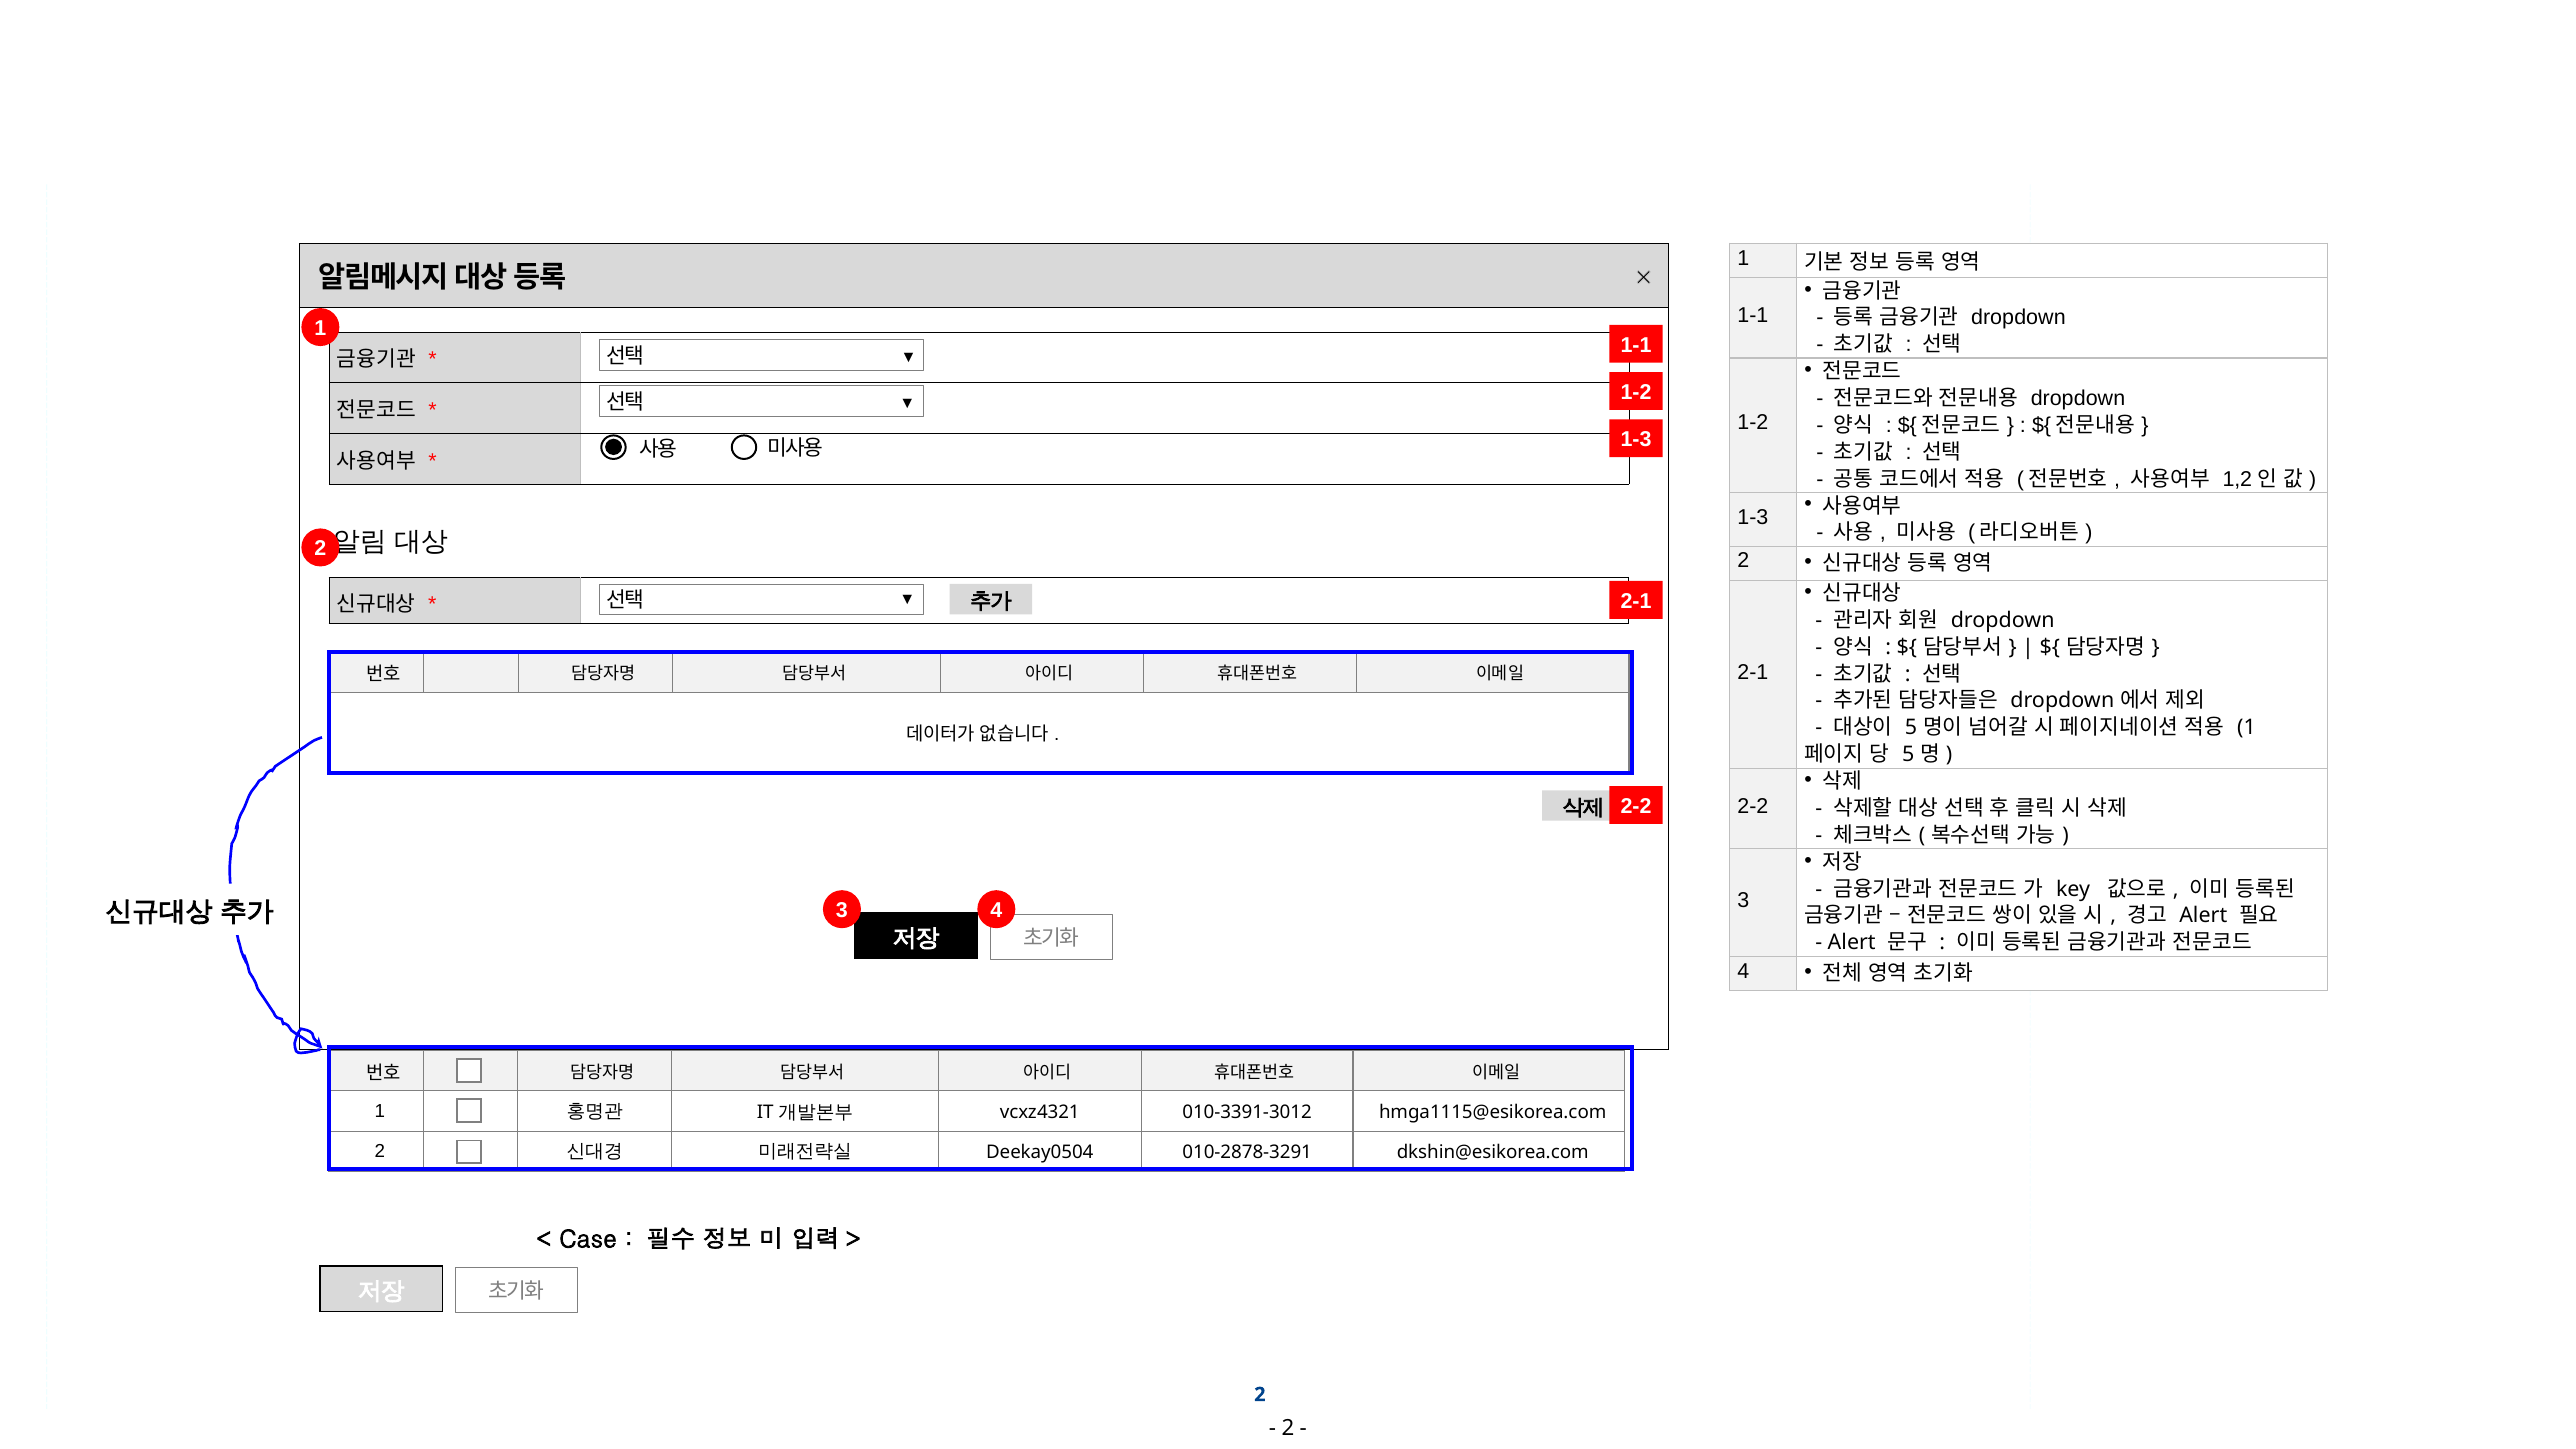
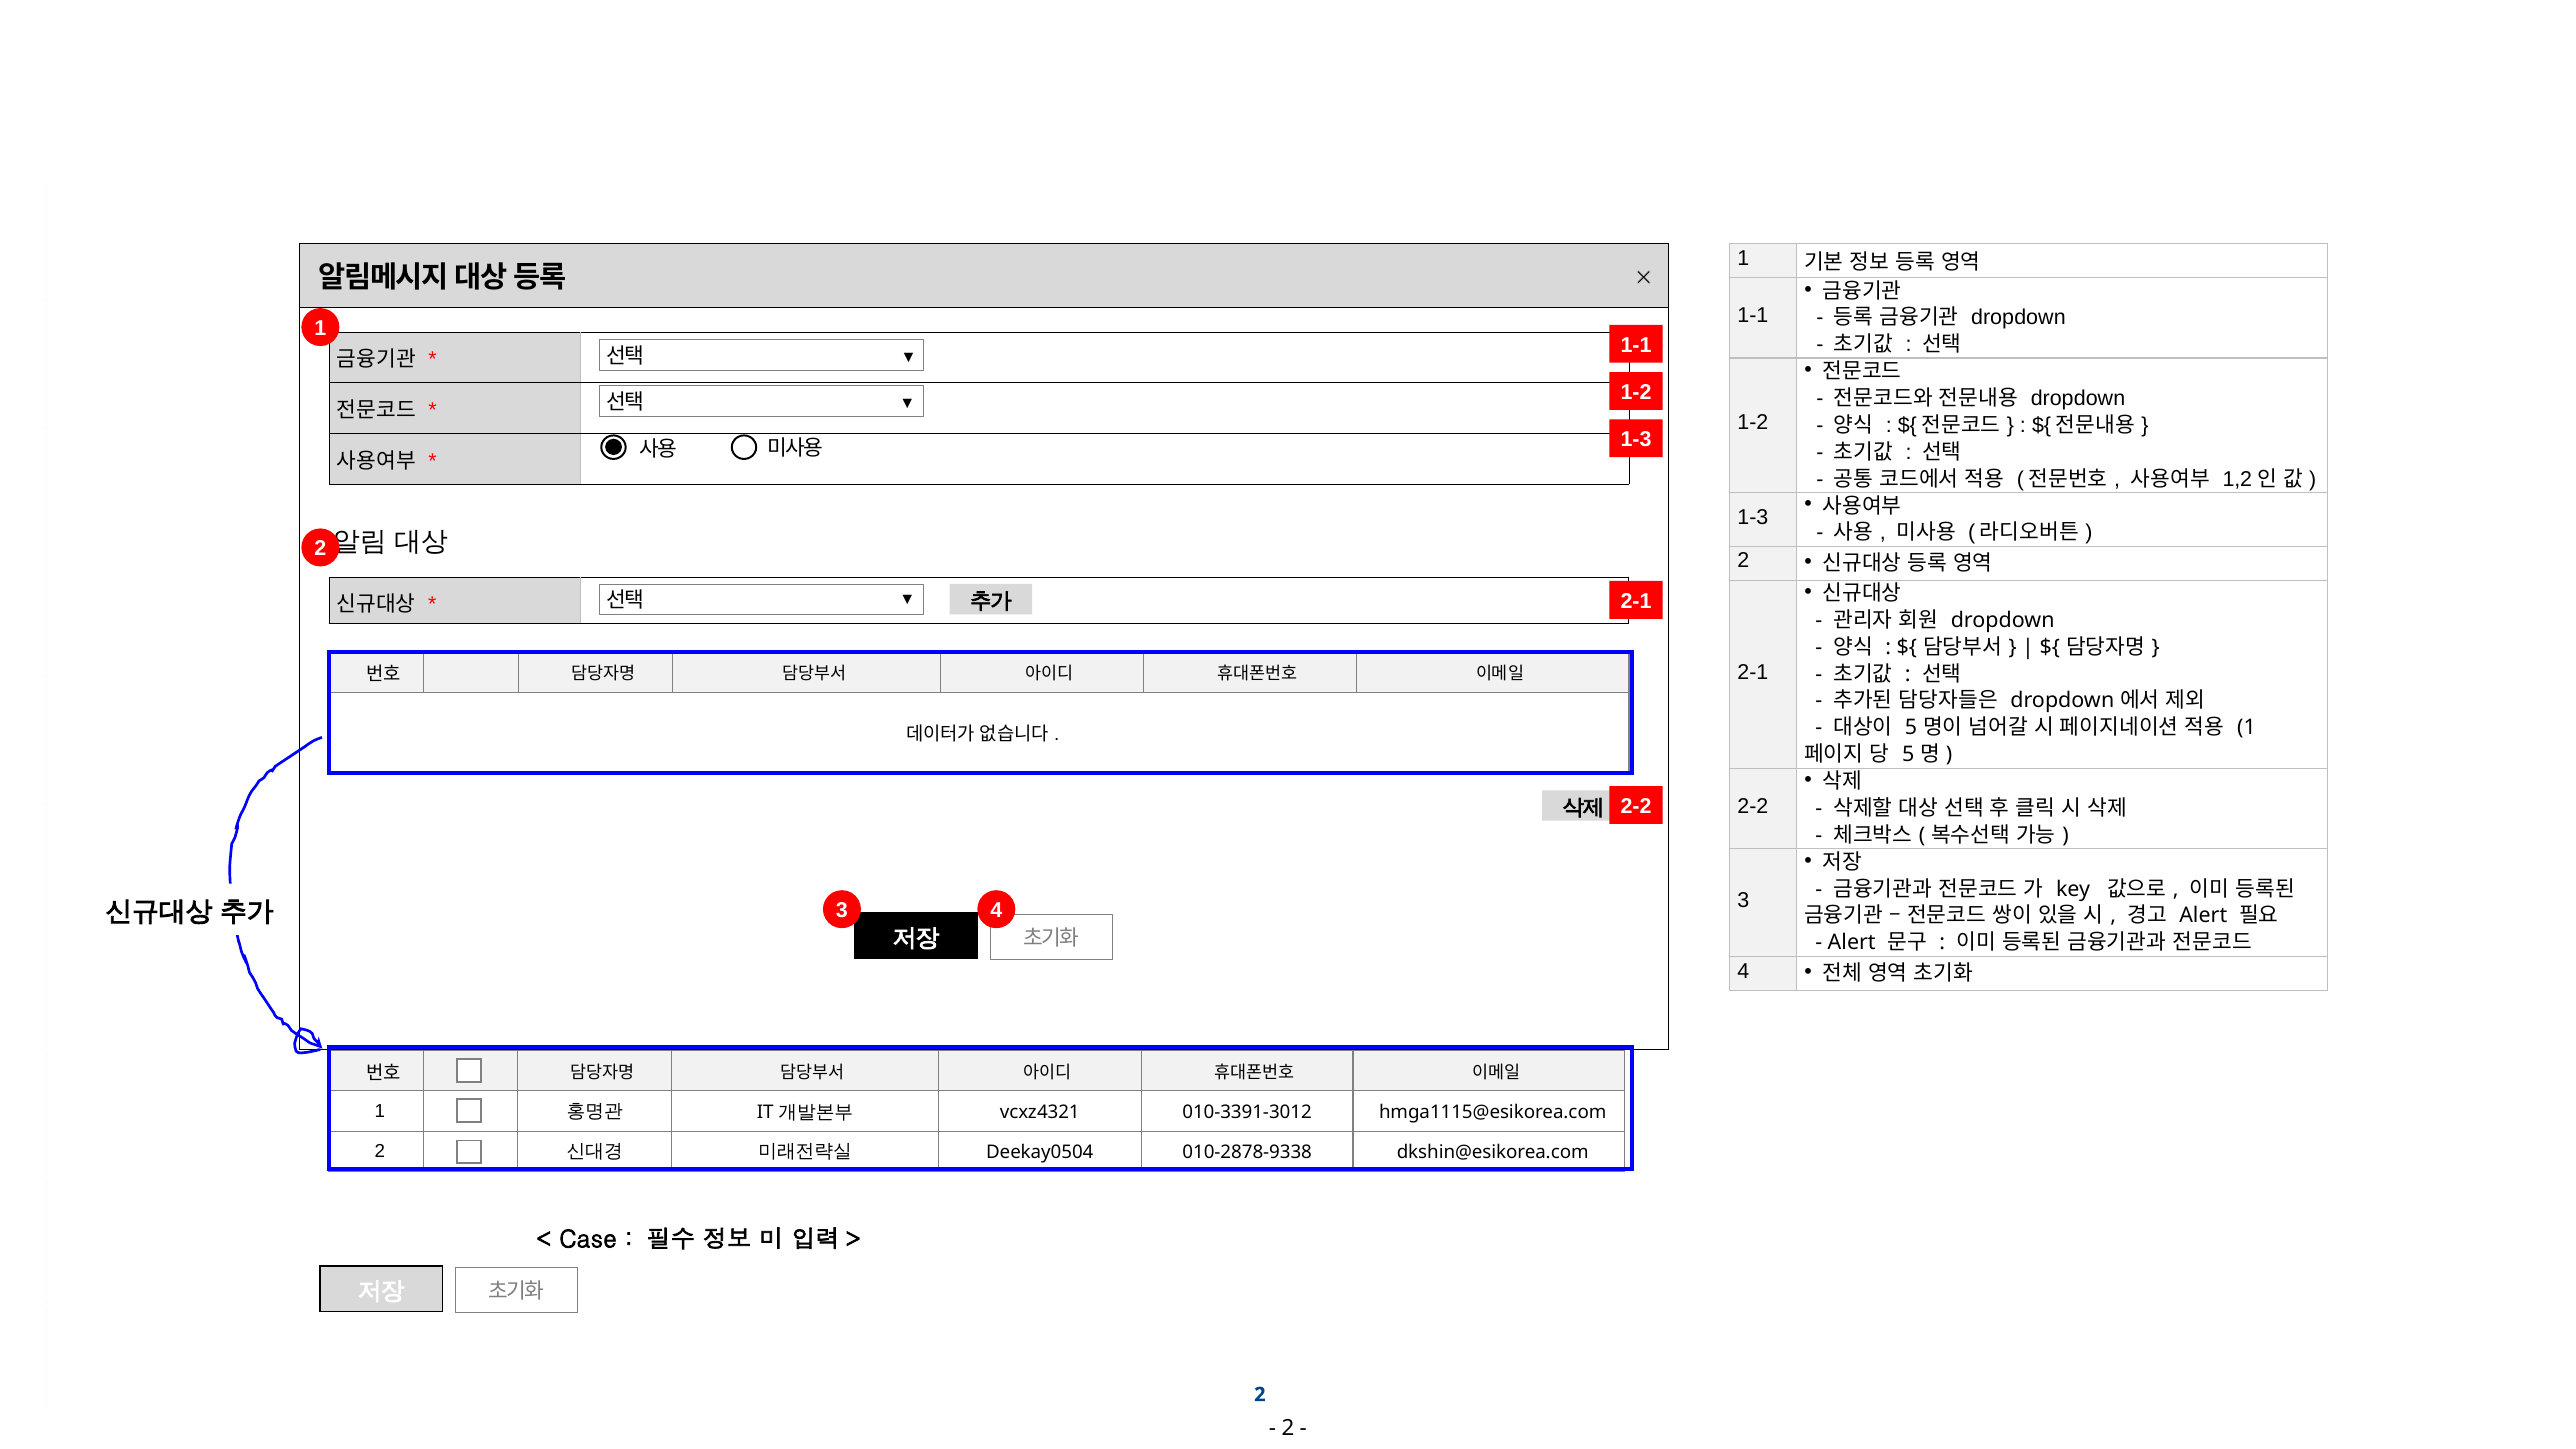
010-2878-3291: 010-2878-3291 -> 010-2878-9338 (1247, 1152)
